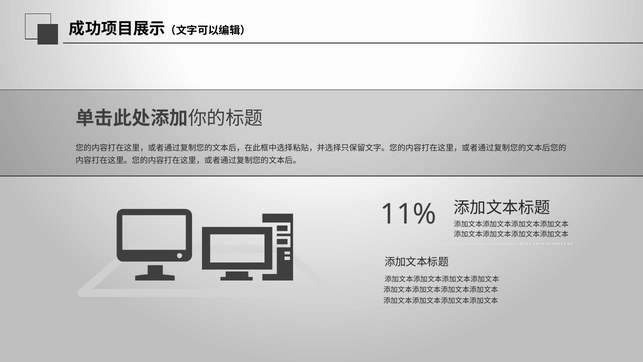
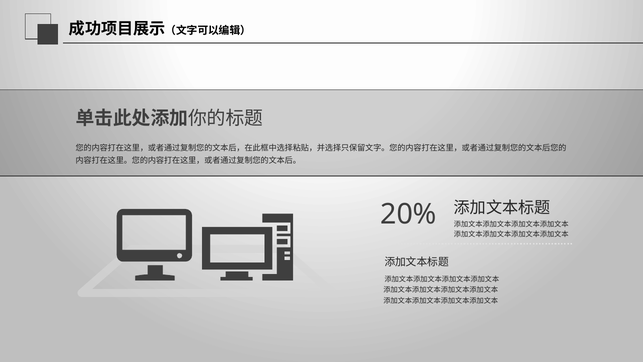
11%: 11% -> 20% (408, 214)
